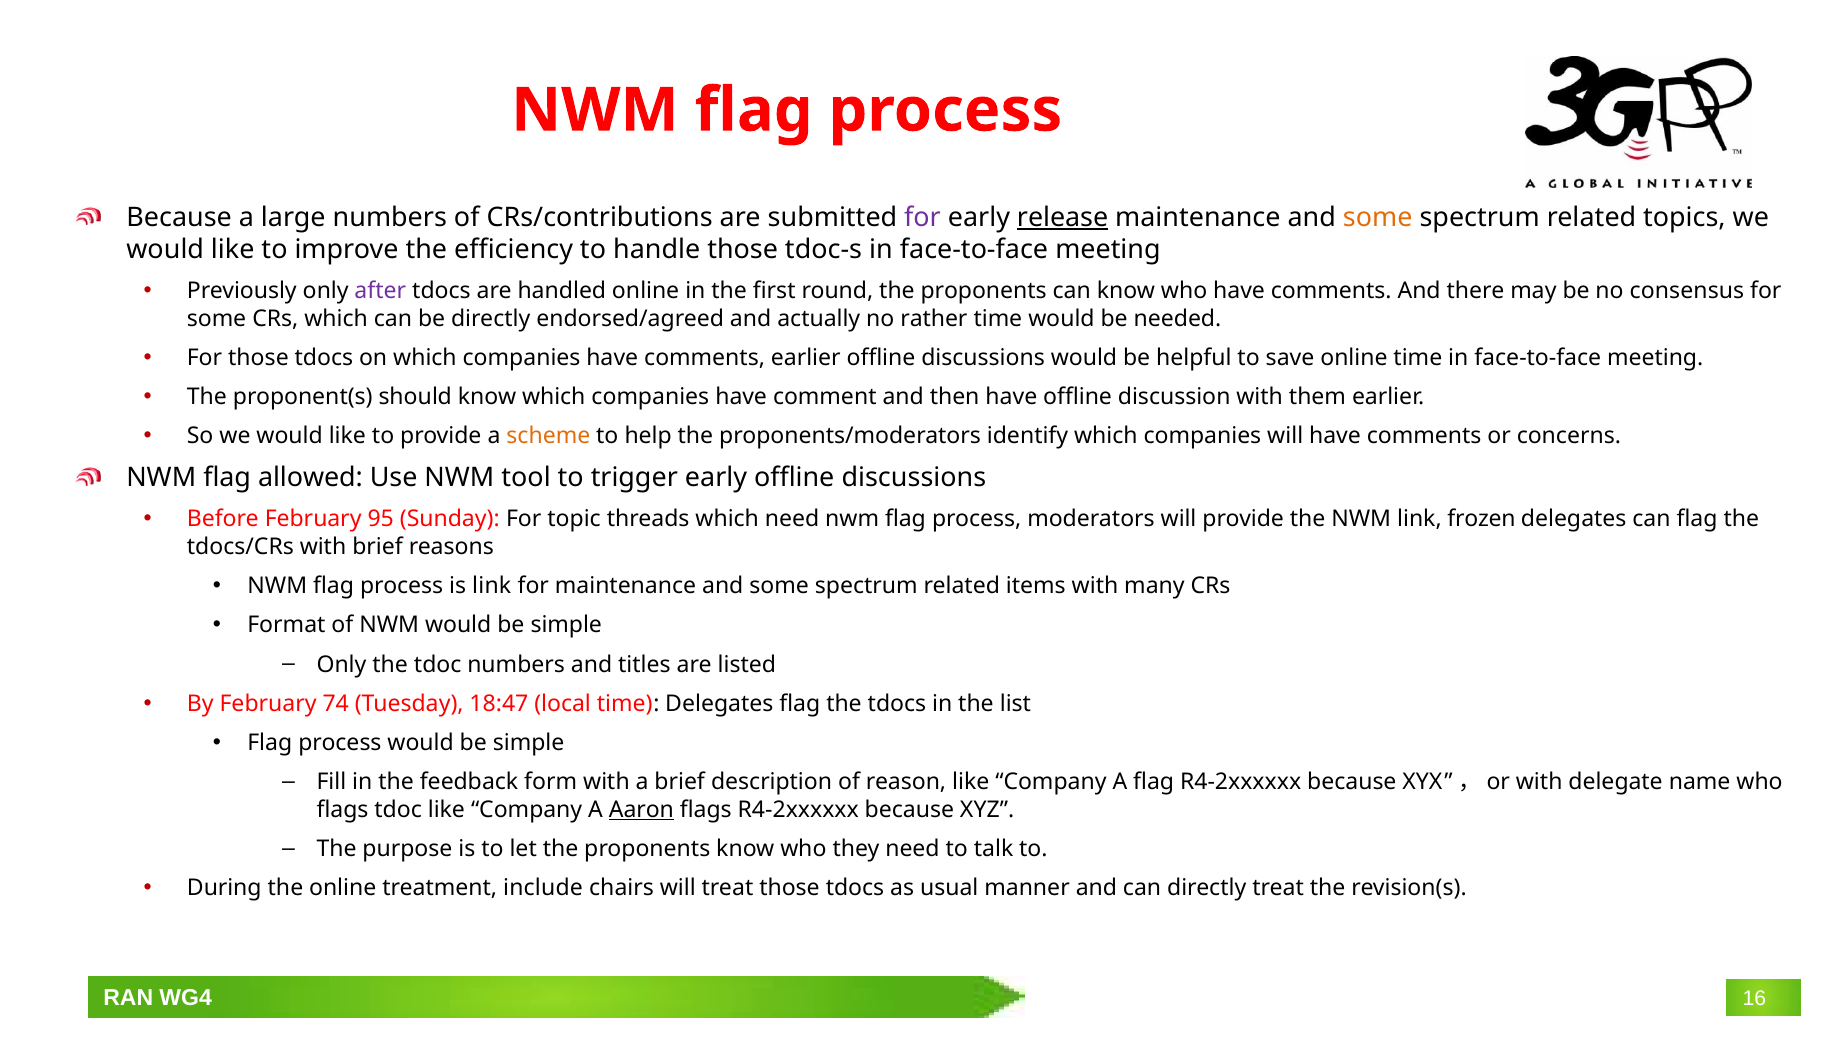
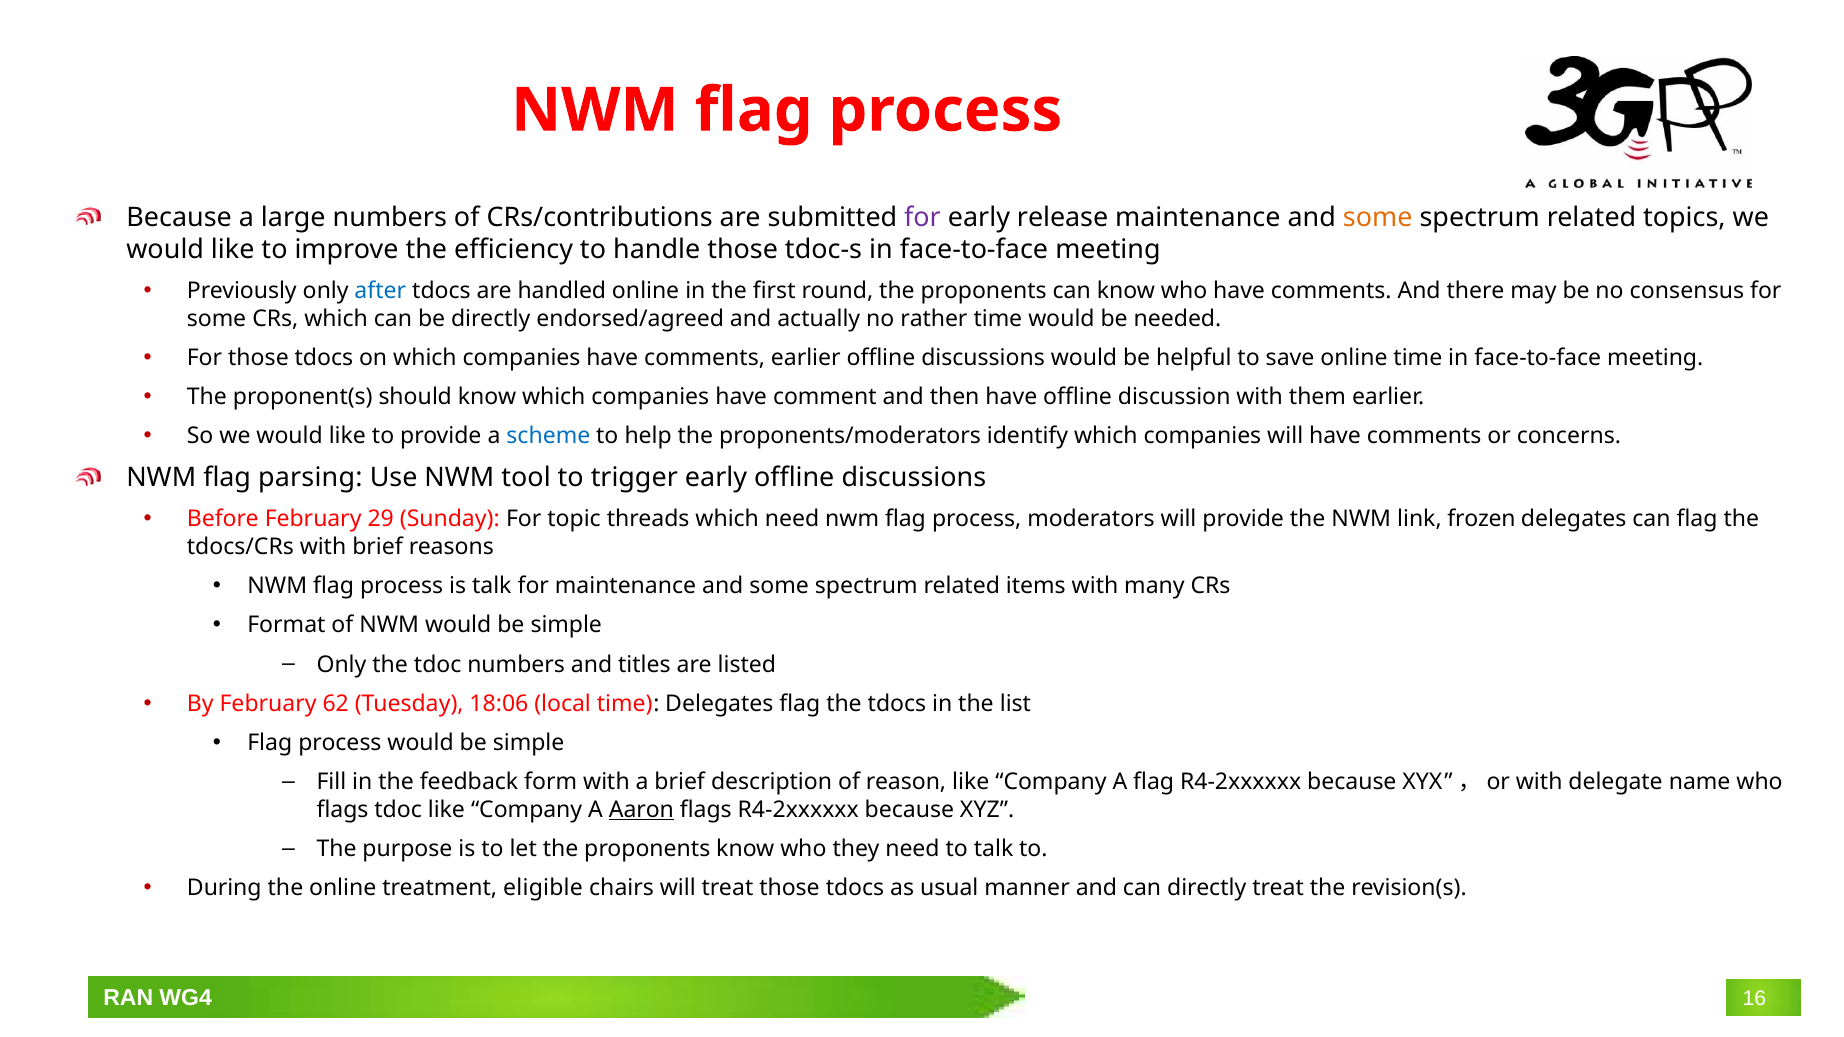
release underline: present -> none (1063, 218)
after colour: purple -> blue (380, 291)
scheme colour: orange -> blue (548, 436)
allowed: allowed -> parsing (310, 478)
95: 95 -> 29 (381, 519)
is link: link -> talk (492, 586)
74: 74 -> 62 (336, 704)
18:47: 18:47 -> 18:06 (499, 704)
include: include -> eligible (543, 888)
